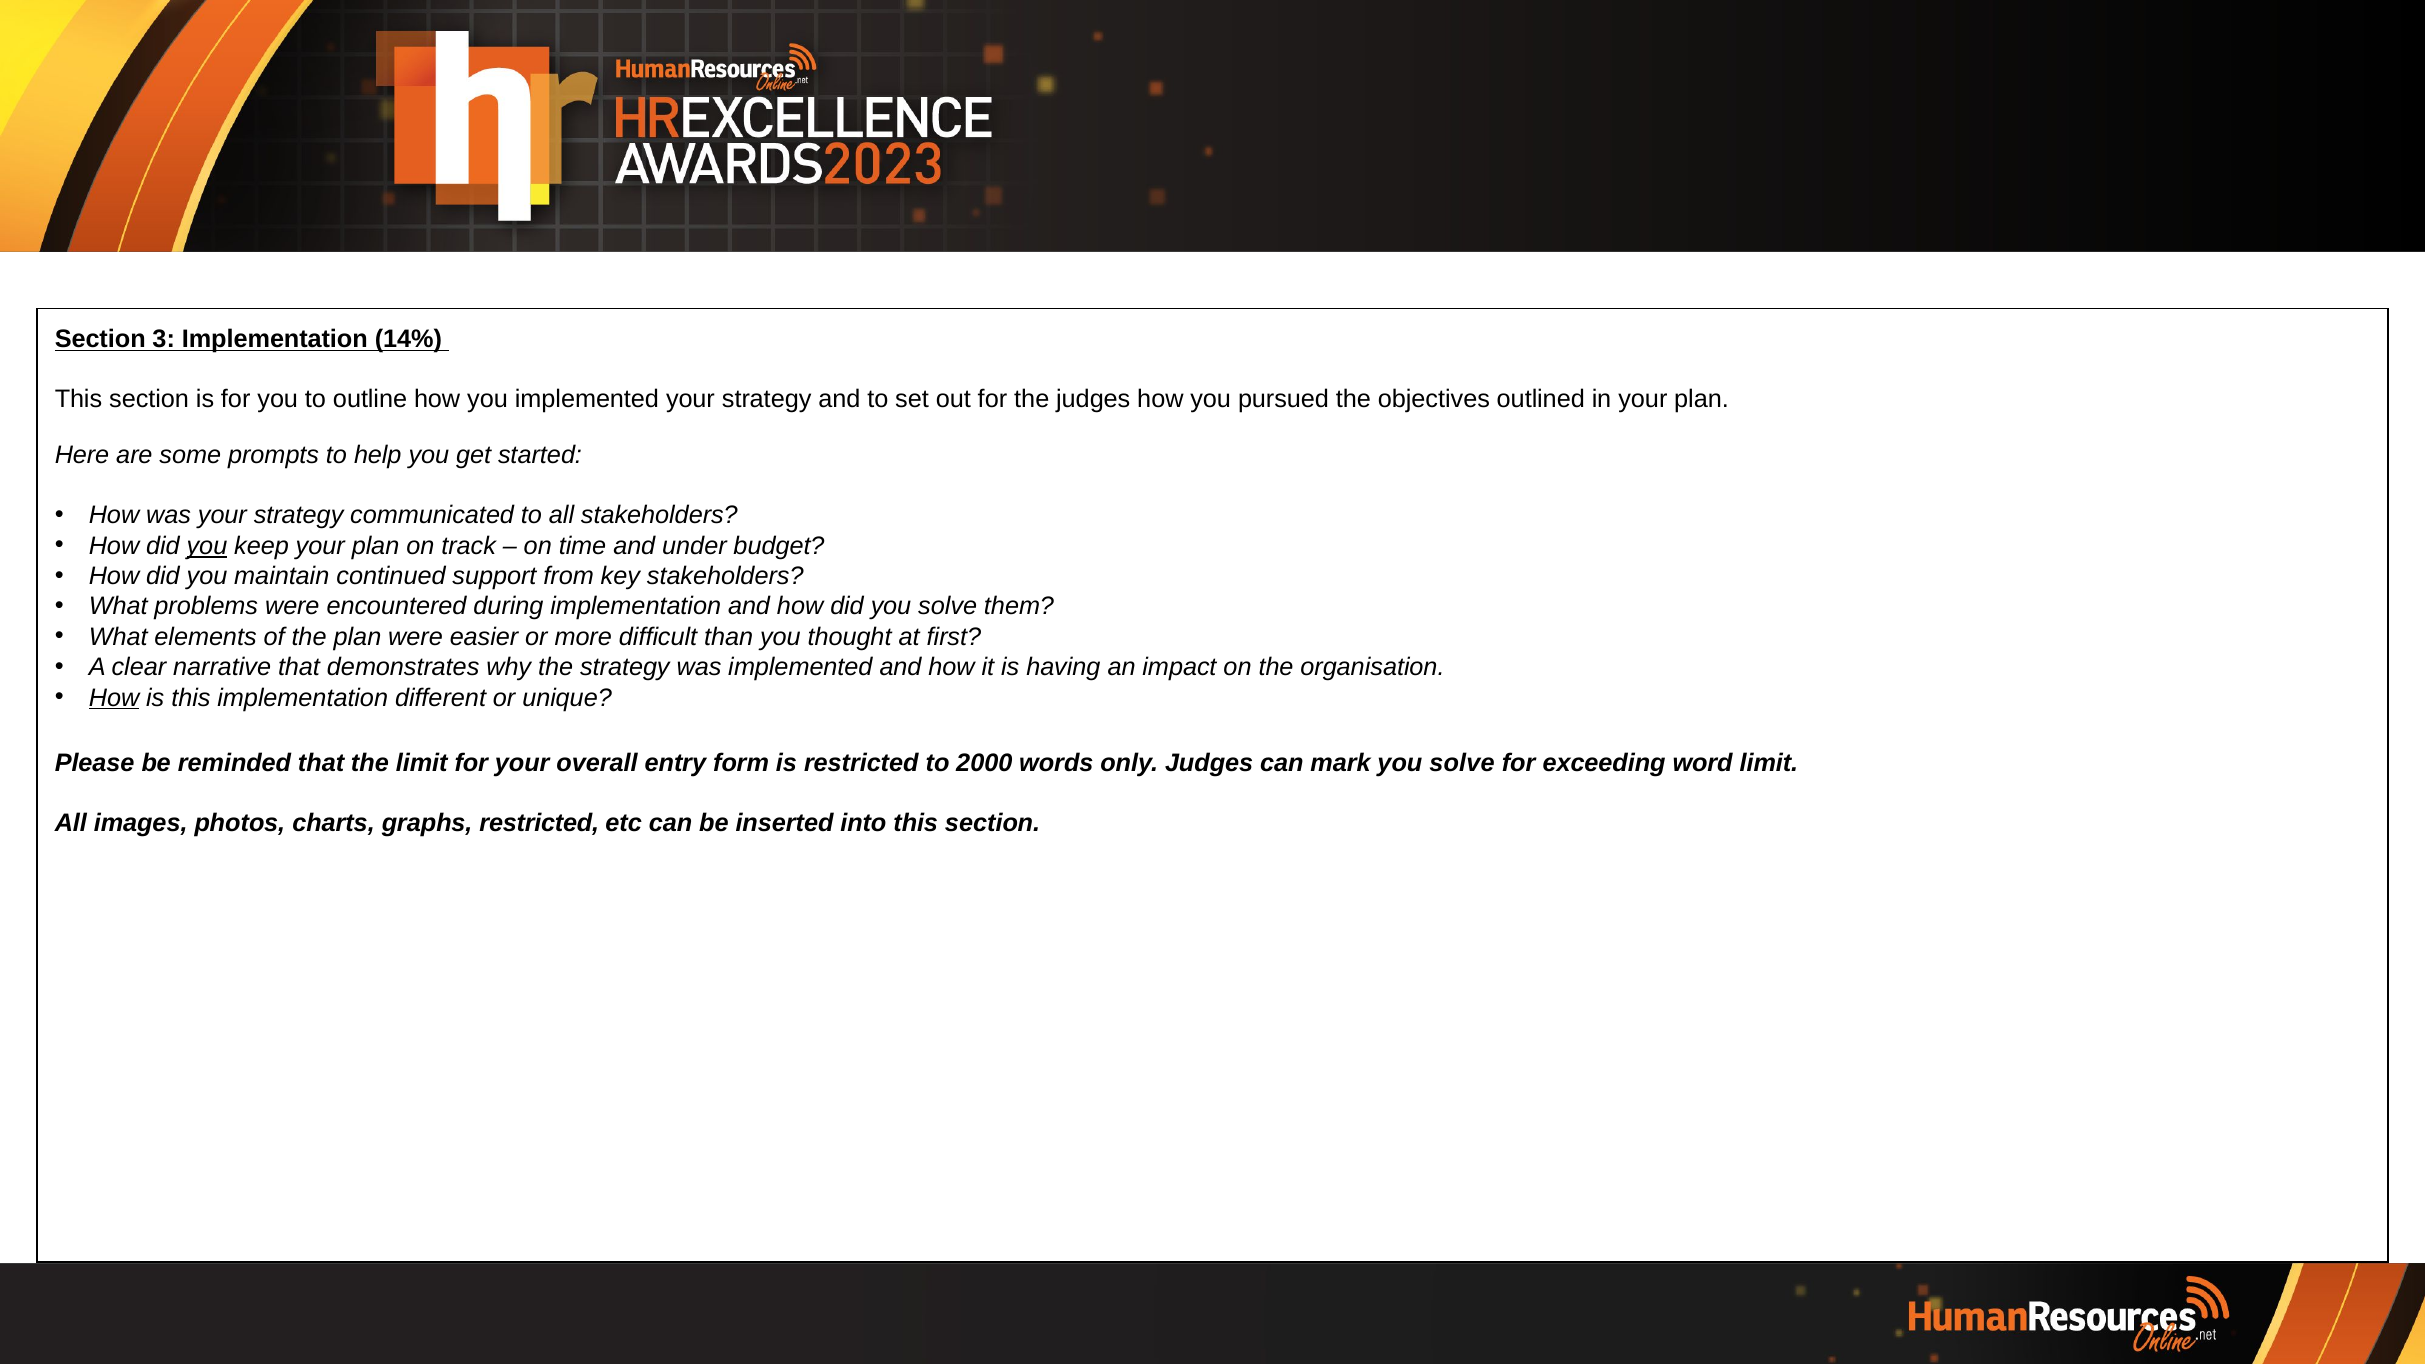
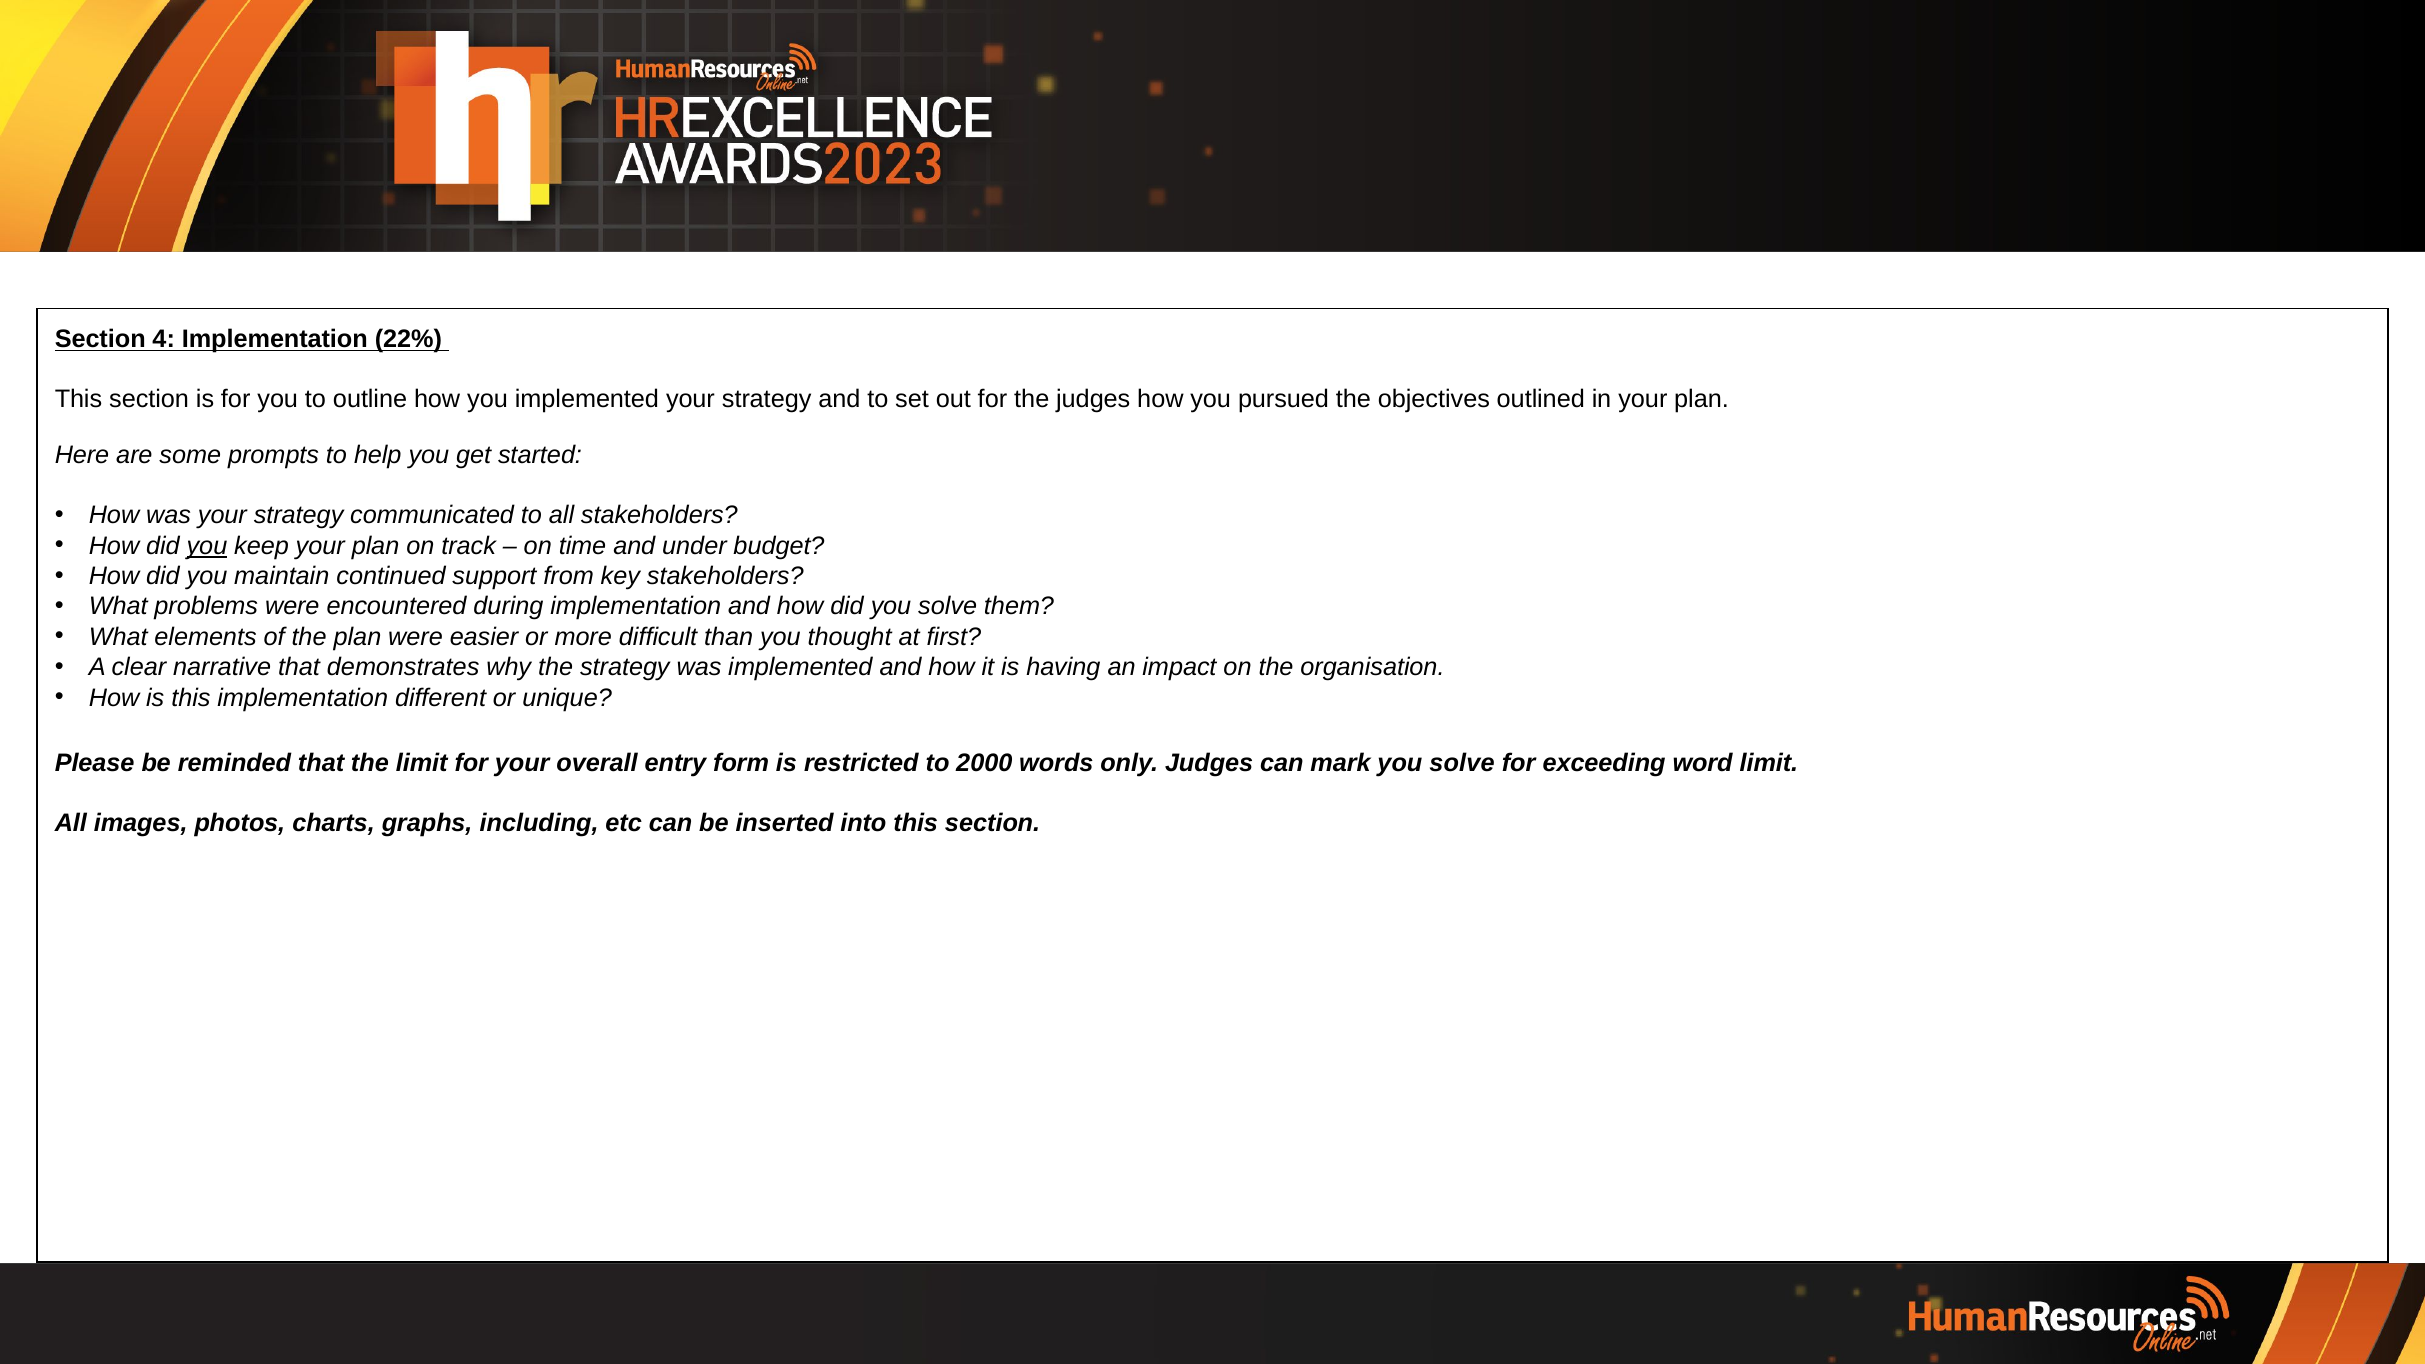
3: 3 -> 4 (164, 339)
14%: 14% -> 22% (408, 339)
How underline: present -> none (114, 698)
graphs restricted: restricted -> including (539, 823)
